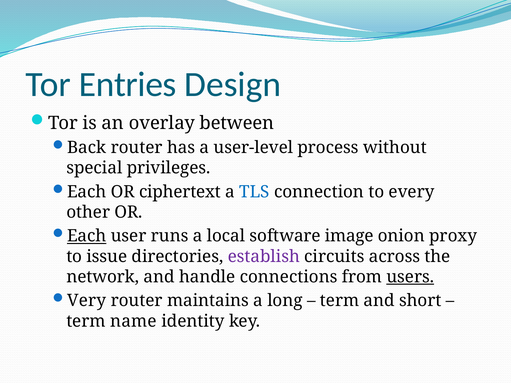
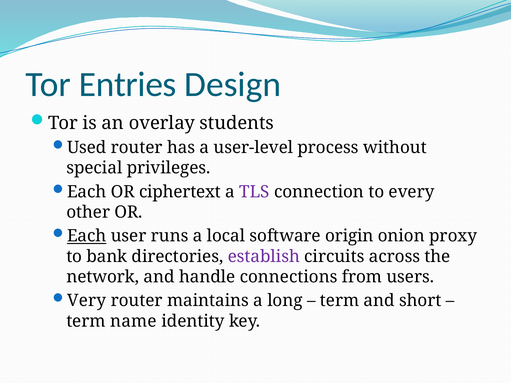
between: between -> students (237, 123)
Back: Back -> Used (87, 148)
TLS colour: blue -> purple (254, 192)
image: image -> origin (349, 236)
issue: issue -> bank (107, 257)
users underline: present -> none (410, 277)
